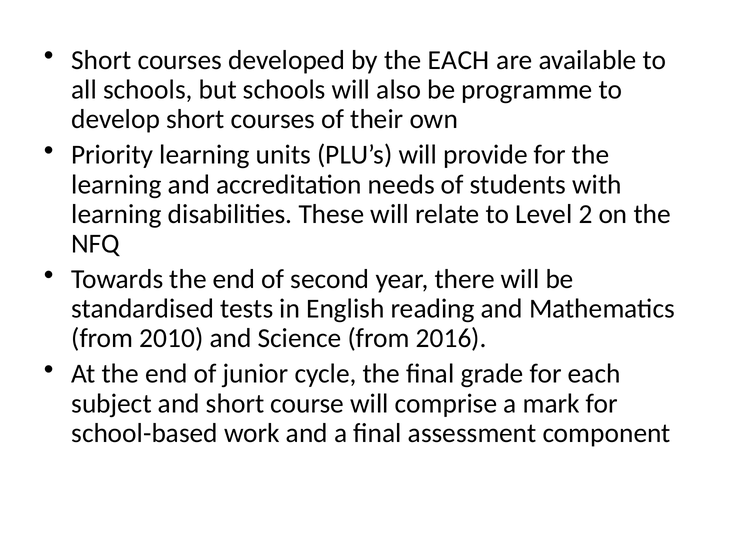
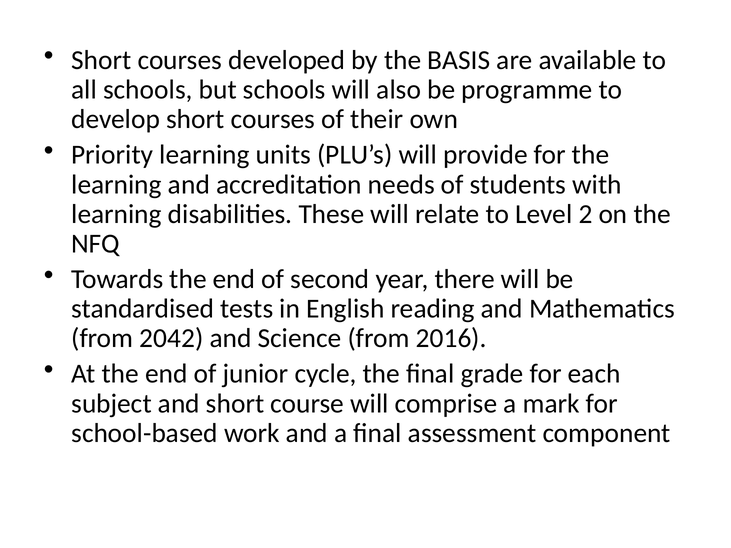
the EACH: EACH -> BASIS (459, 60)
2010: 2010 -> 2042 (171, 339)
